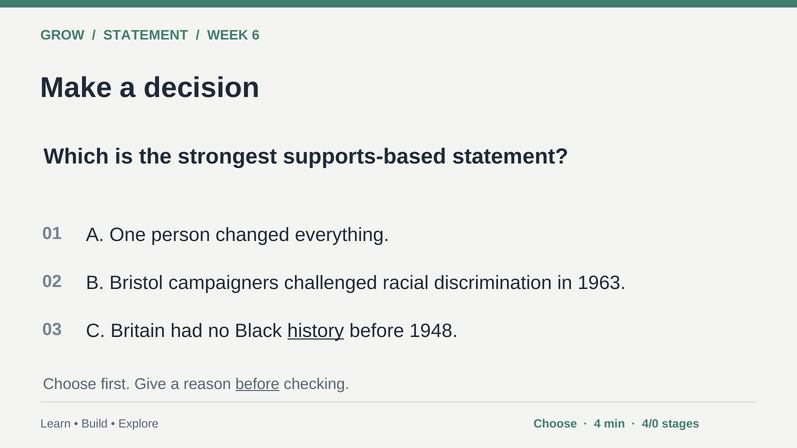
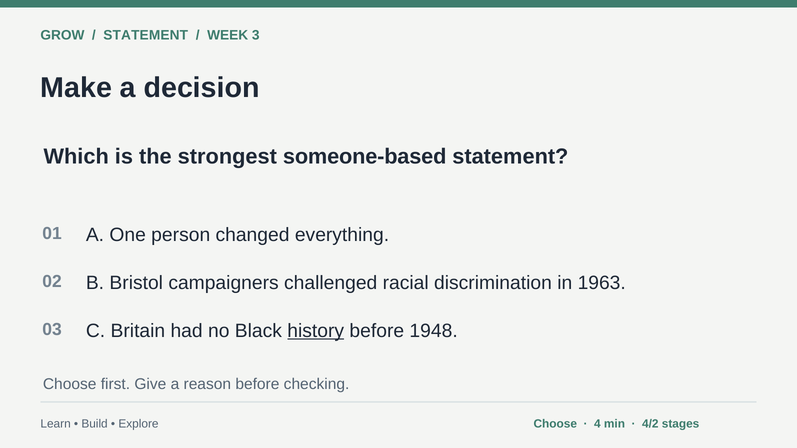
6: 6 -> 3 (256, 35)
supports-based: supports-based -> someone-based (365, 157)
before underline: present -> none (257, 384)
4/0: 4/0 -> 4/2 (650, 424)
